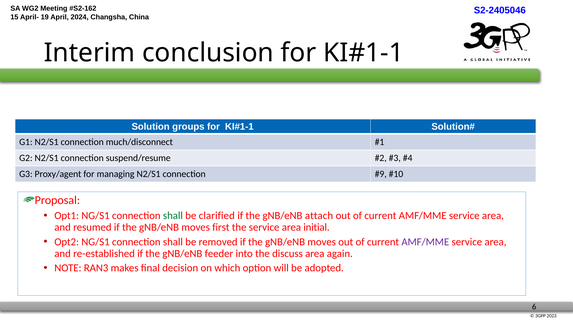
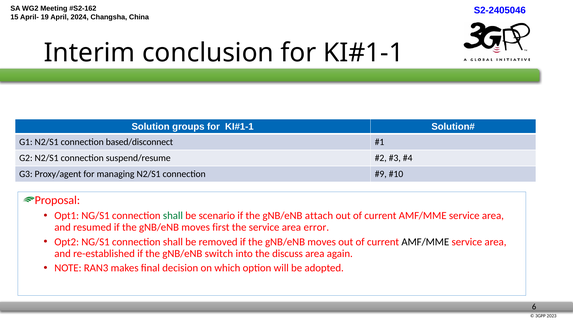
much/disconnect: much/disconnect -> based/disconnect (139, 142)
clarified: clarified -> scenario (217, 215)
initial: initial -> error (316, 227)
AMF/MME colour: purple -> black (425, 241)
feeder: feeder -> switch (219, 253)
